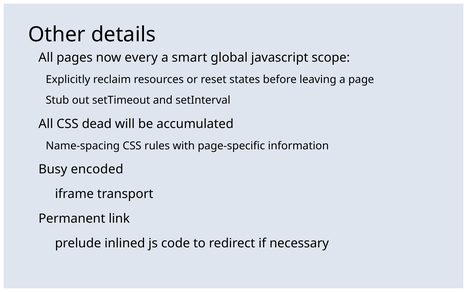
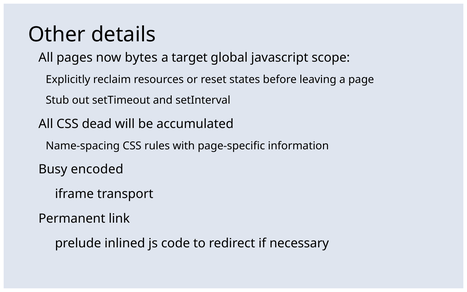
every: every -> bytes (141, 58)
smart: smart -> target (190, 58)
